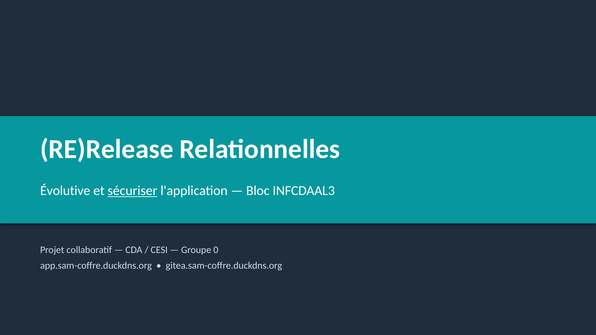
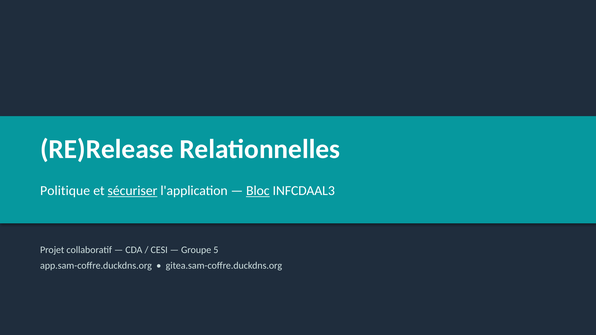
Évolutive: Évolutive -> Politique (65, 191)
Bloc underline: none -> present (258, 191)
0: 0 -> 5 (216, 250)
